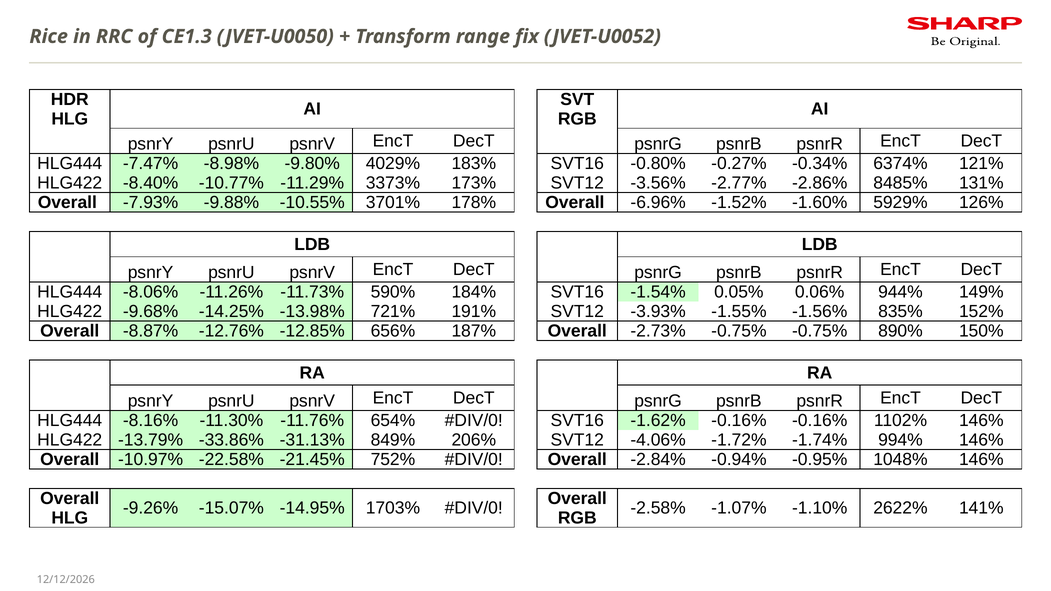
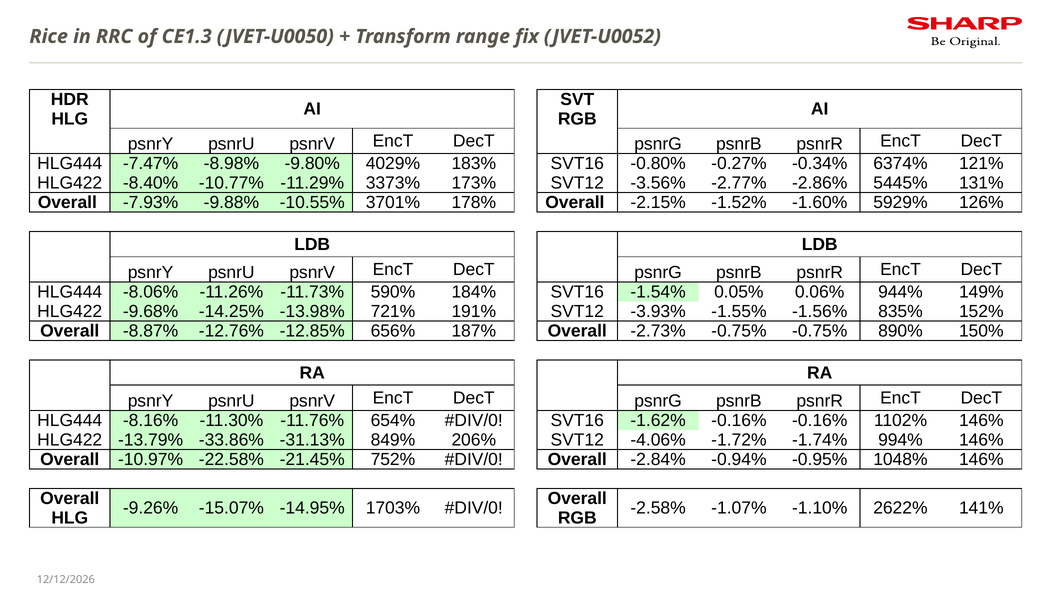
8485%: 8485% -> 5445% (901, 183)
-6.96%: -6.96% -> -2.15% (658, 203)
